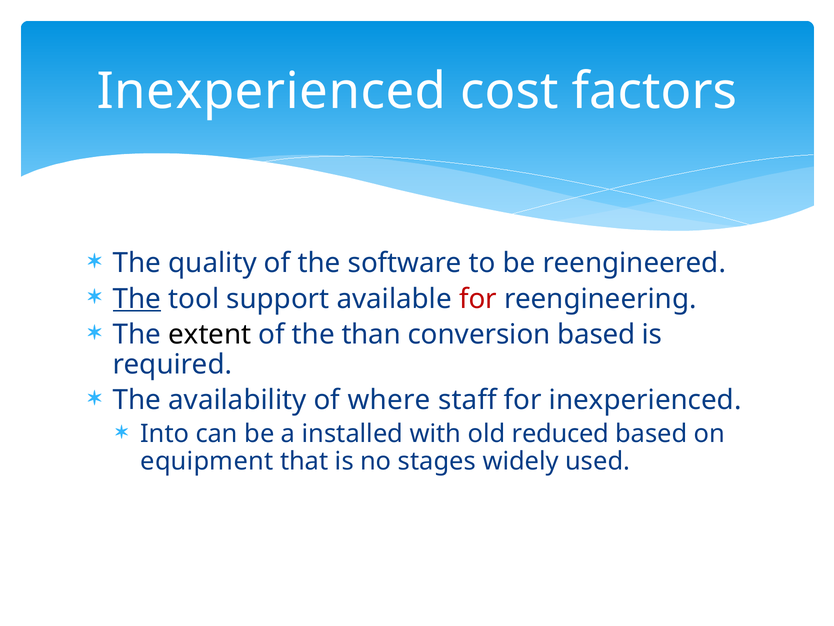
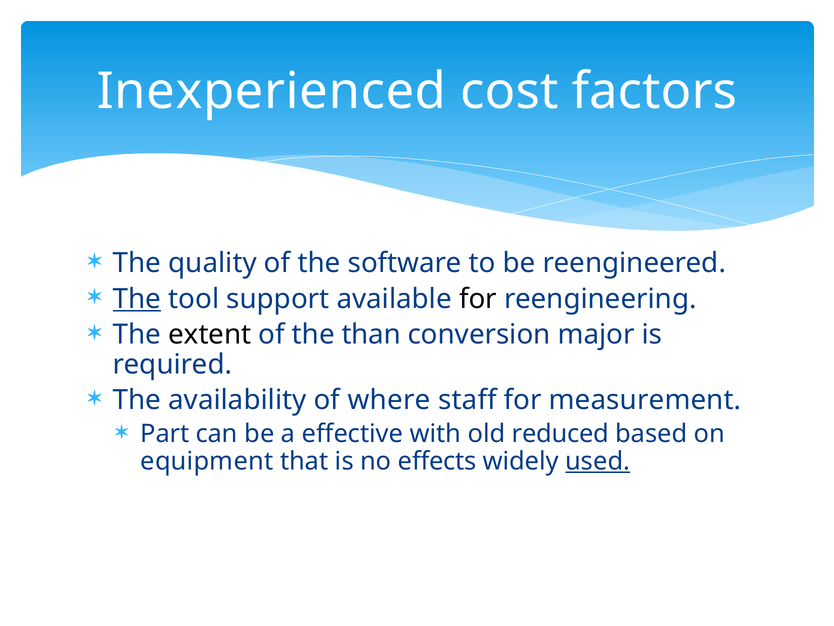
for colour: red -> black (478, 299)
conversion based: based -> major (596, 334)
for inexperienced: inexperienced -> measurement (645, 400)
Into: Into -> Part (165, 434)
installed: installed -> effective (352, 434)
stages: stages -> effects (437, 461)
used underline: none -> present (598, 461)
